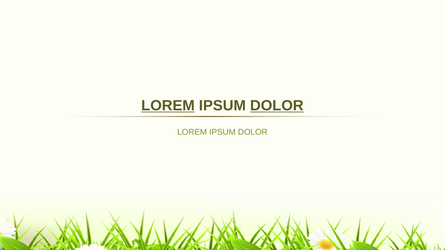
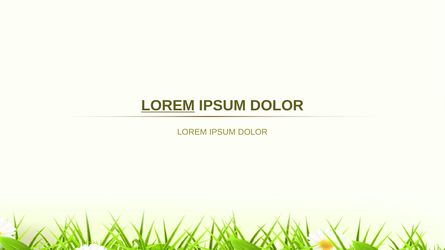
DOLOR underline: present -> none (277, 106)
